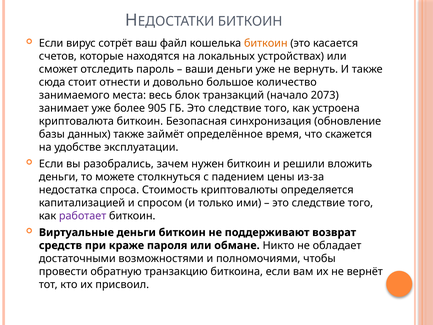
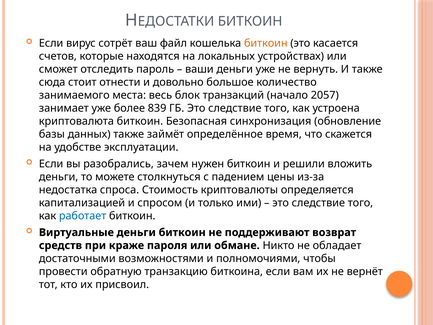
2073: 2073 -> 2057 (325, 95)
905: 905 -> 839 (157, 108)
работает colour: purple -> blue (83, 216)
